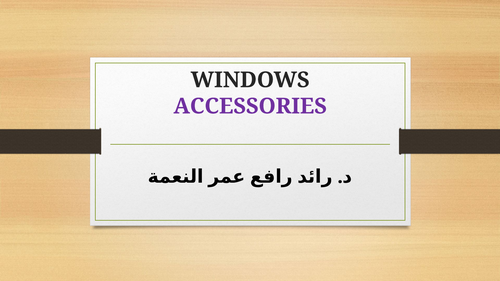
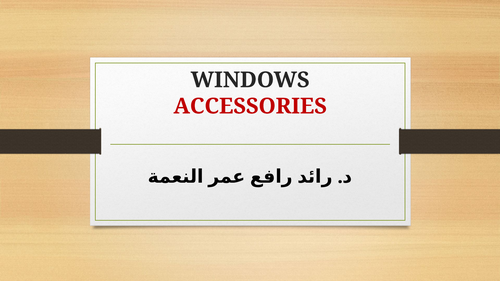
ACCESSORIES colour: purple -> red (250, 106)
